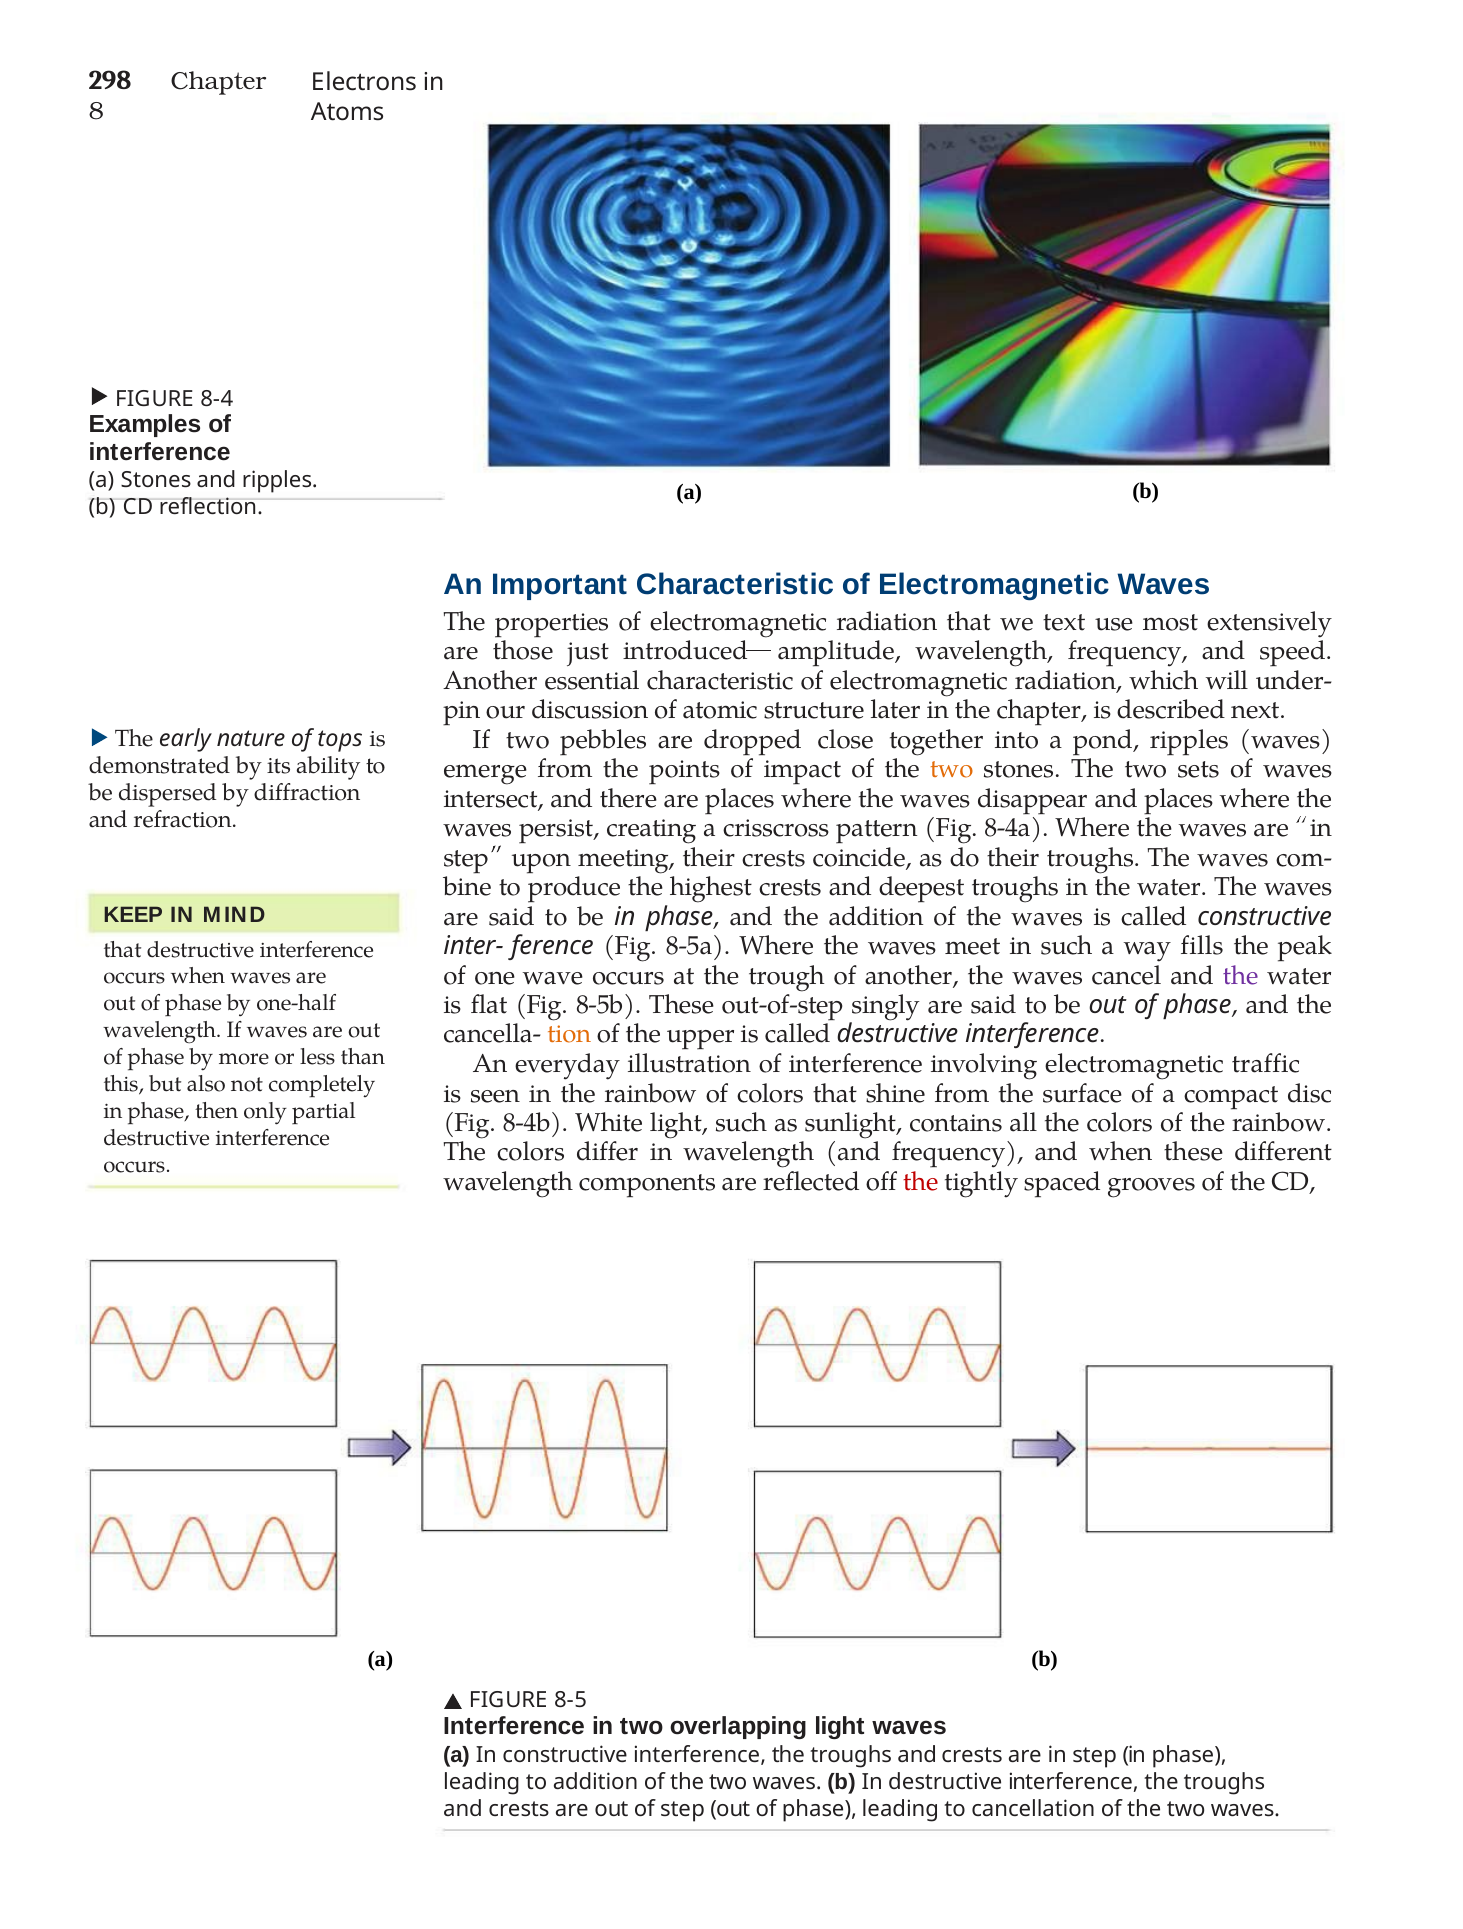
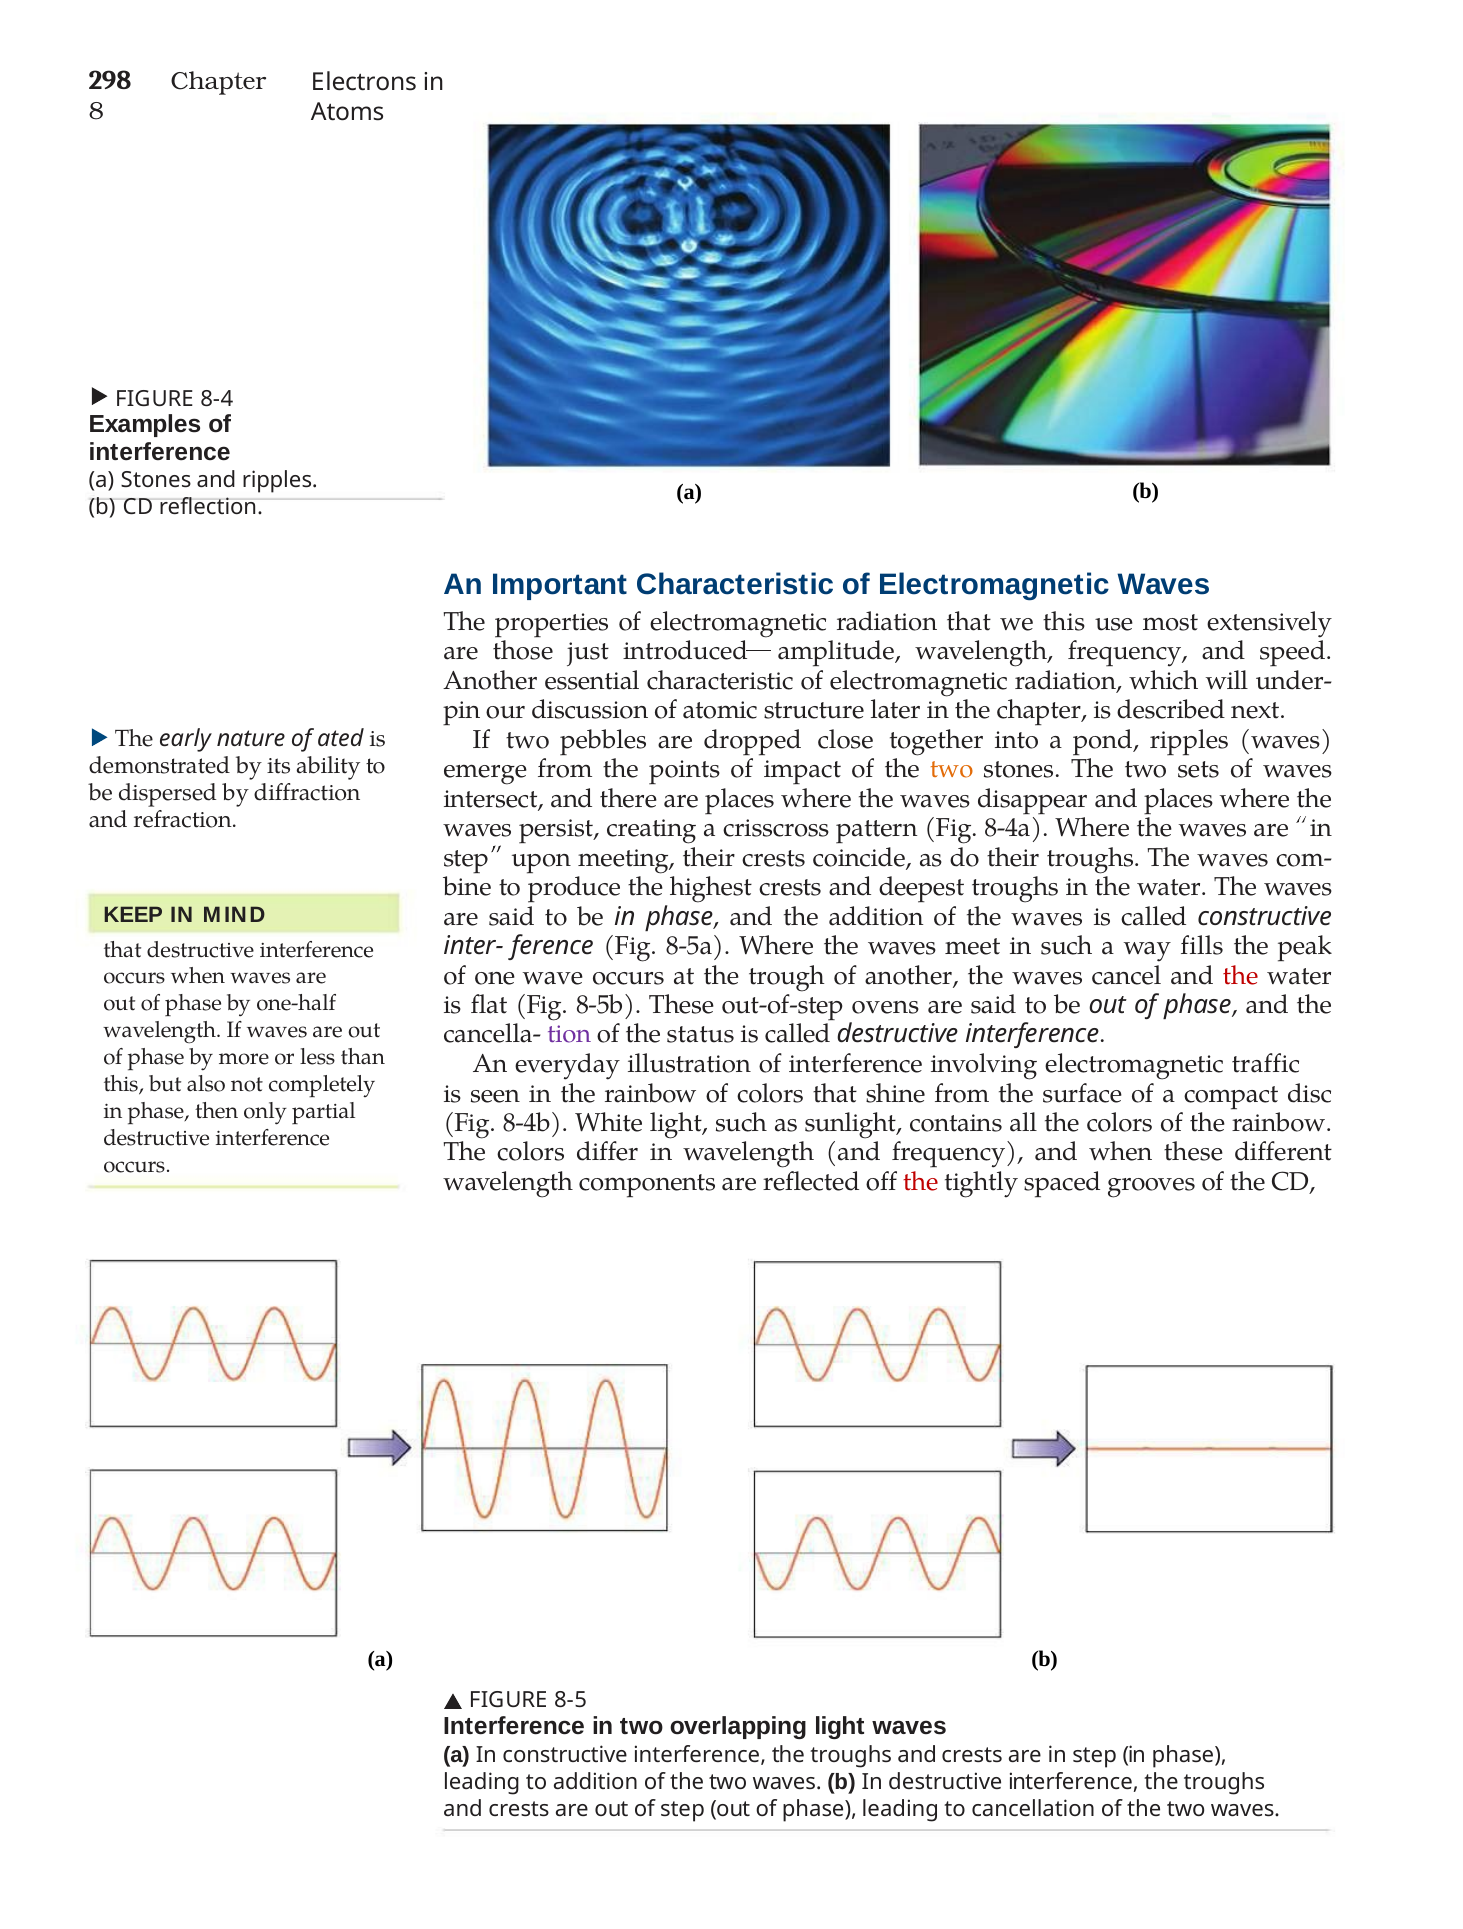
we text: text -> this (1064, 622)
tops: tops -> ated (340, 739)
the colour: purple -> red (1241, 975)
singly: singly -> ovens (885, 1005)
tion colour: orange -> purple (569, 1034)
upper: upper -> status (701, 1034)
